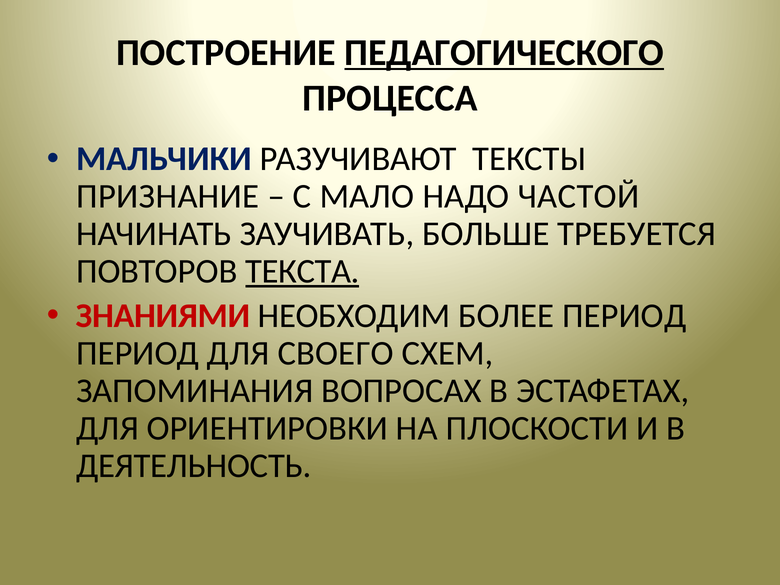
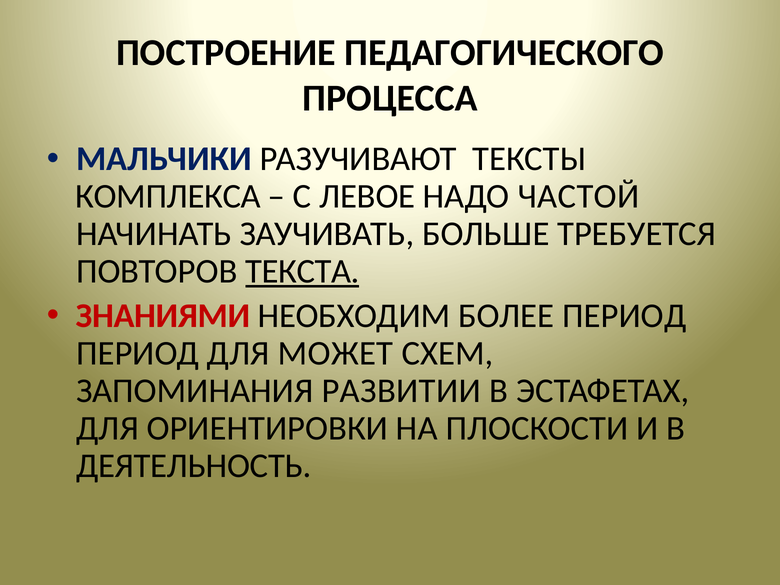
ПЕДАГОГИЧЕСКОГО underline: present -> none (504, 53)
ПРИЗНАНИЕ: ПРИЗНАНИЕ -> КОМПЛЕКСА (168, 196)
МАЛО: МАЛО -> ЛЕВОЕ (367, 196)
СВОЕГО: СВОЕГО -> МОЖЕТ (336, 353)
ВОПРОСАХ: ВОПРОСАХ -> РАЗВИТИИ (401, 391)
